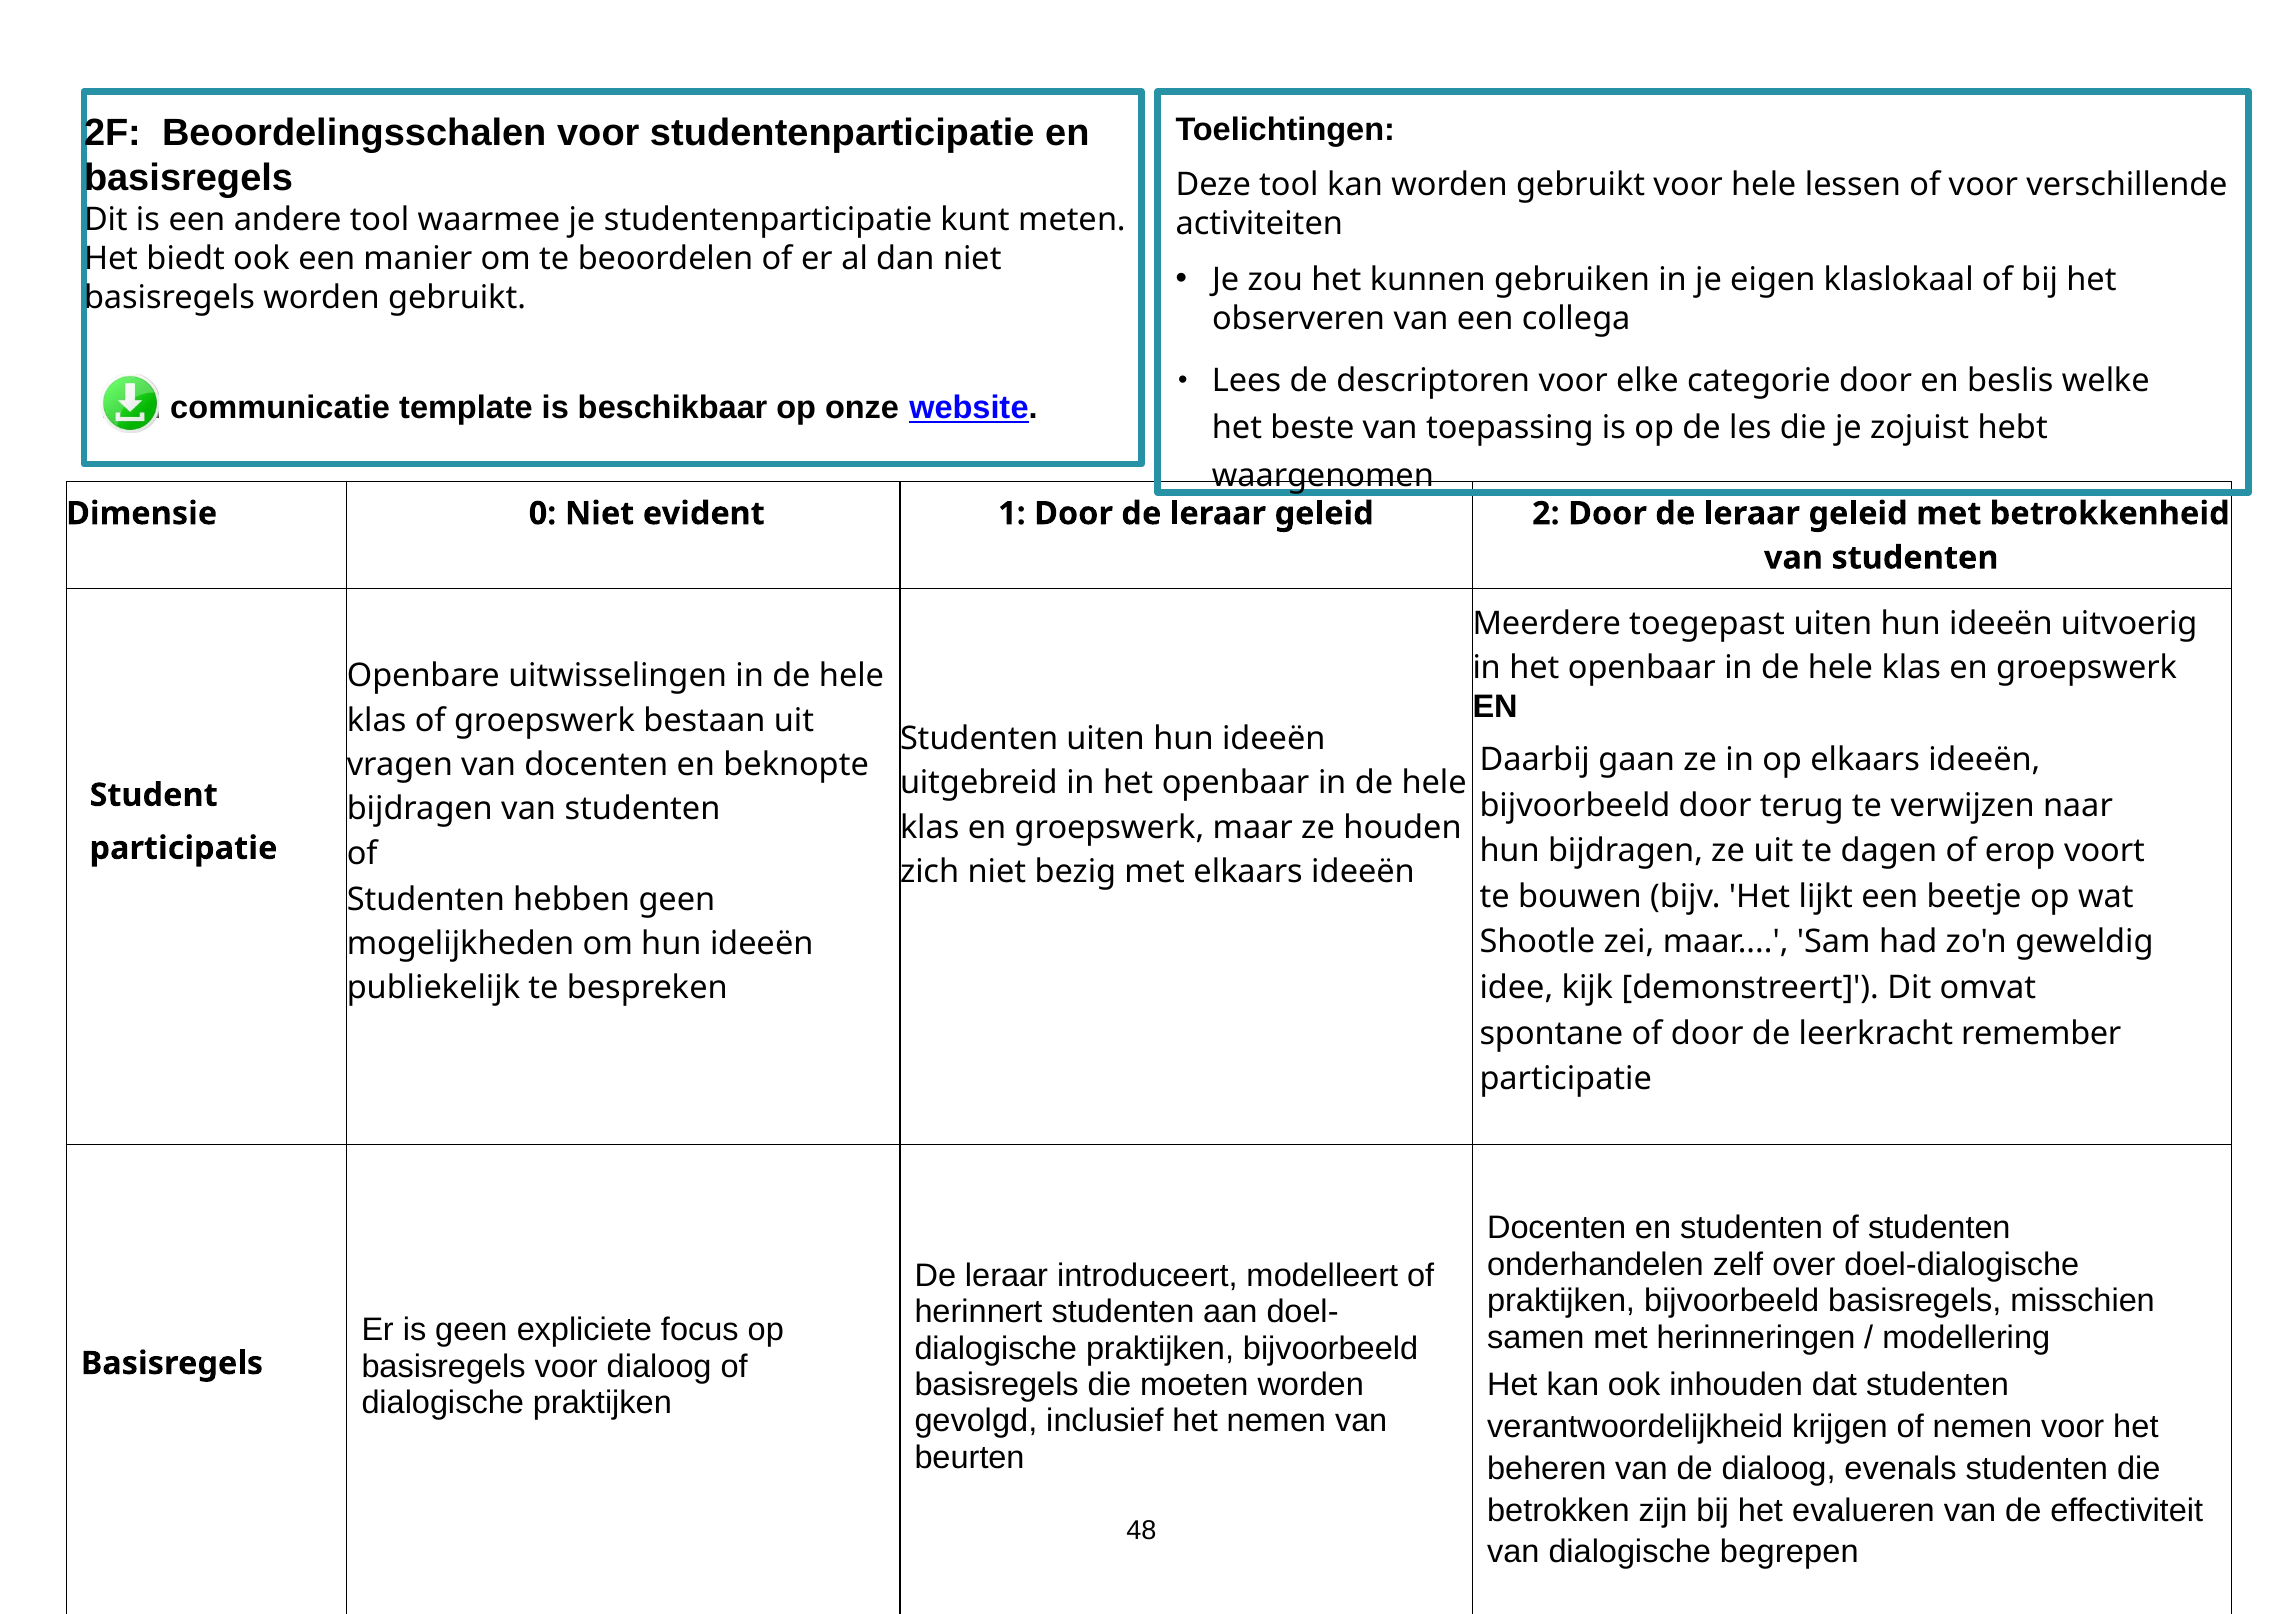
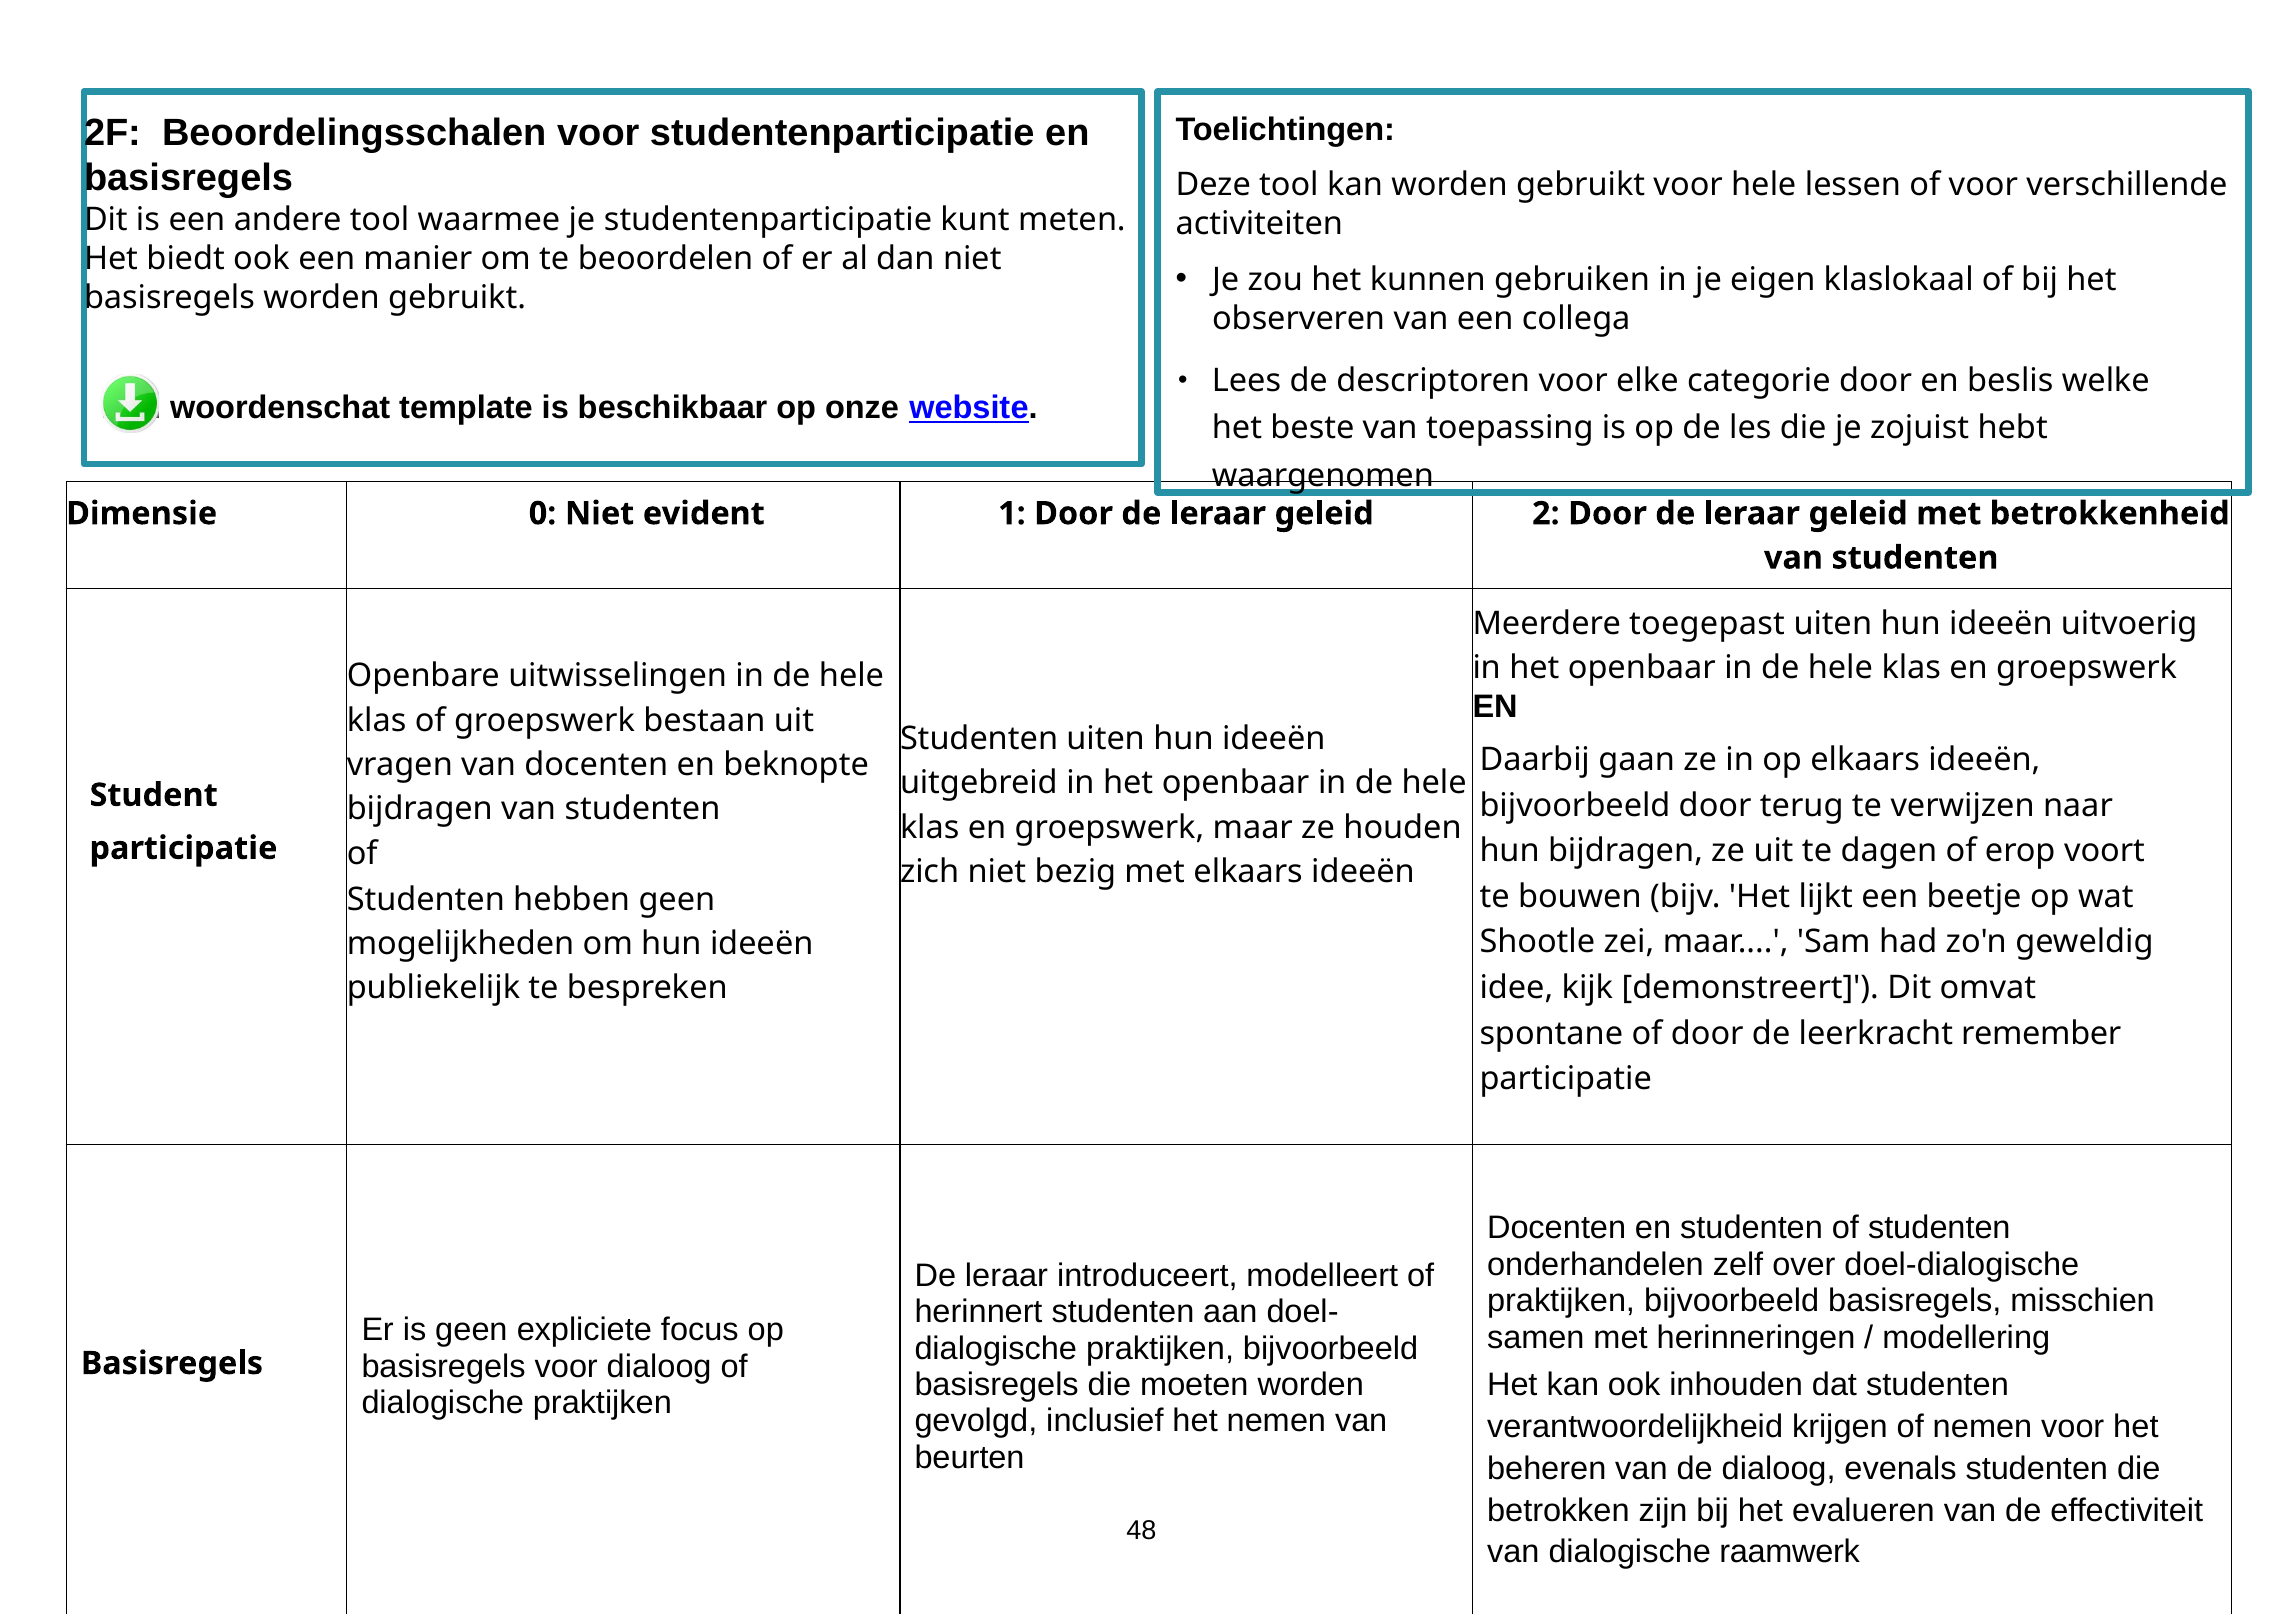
communicatie: communicatie -> woordenschat (280, 408)
begrepen: begrepen -> raamwerk (1790, 1553)
